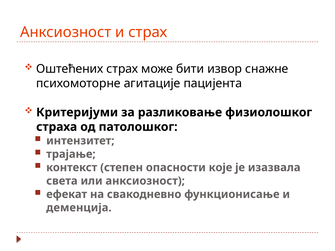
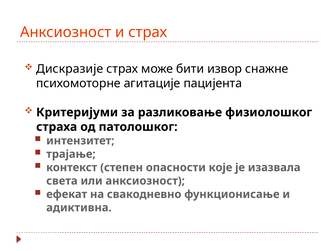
Оштећених: Оштећених -> Дискразије (70, 69)
деменција: деменција -> адиктивна (79, 208)
